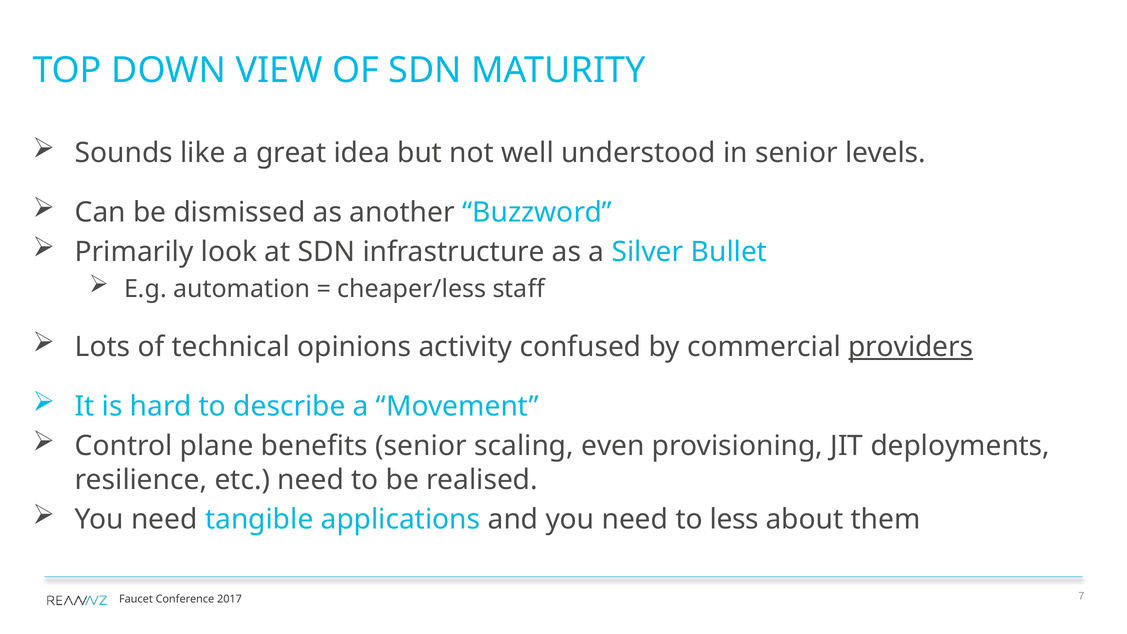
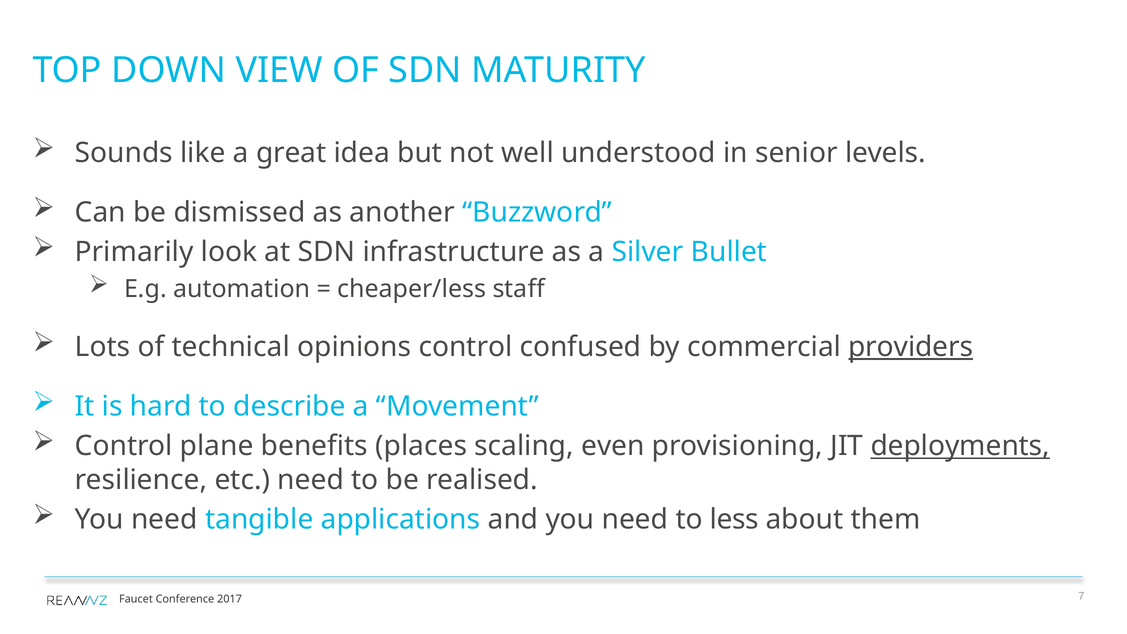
opinions activity: activity -> control (465, 347)
benefits senior: senior -> places (421, 446)
deployments underline: none -> present (960, 446)
